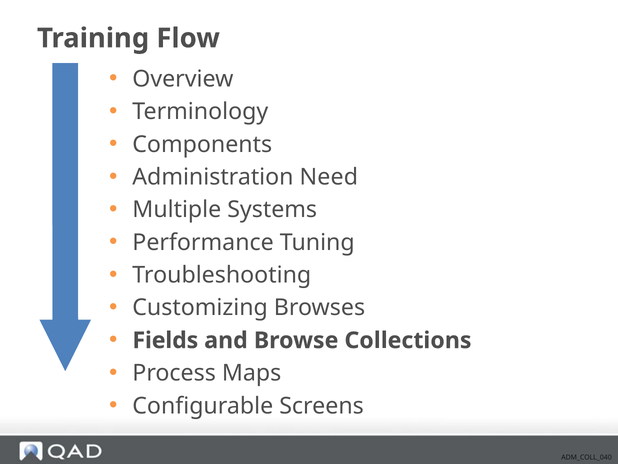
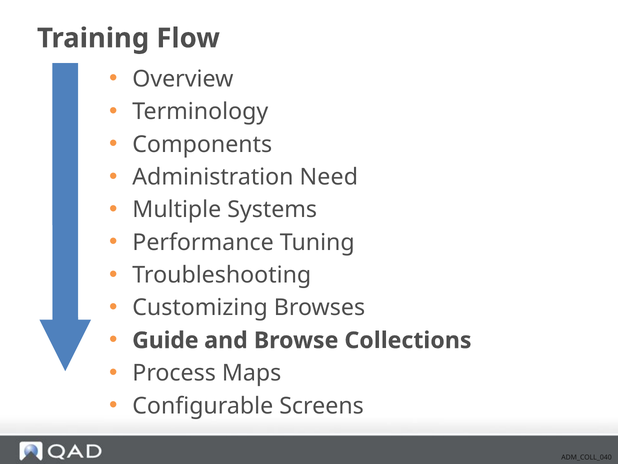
Fields: Fields -> Guide (165, 340)
